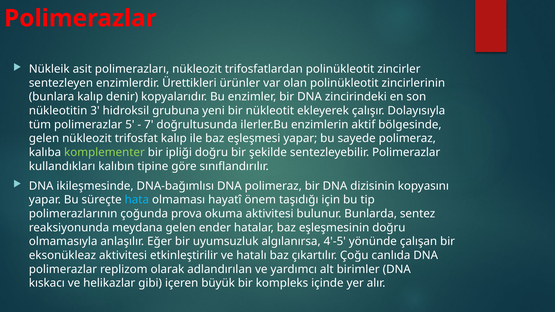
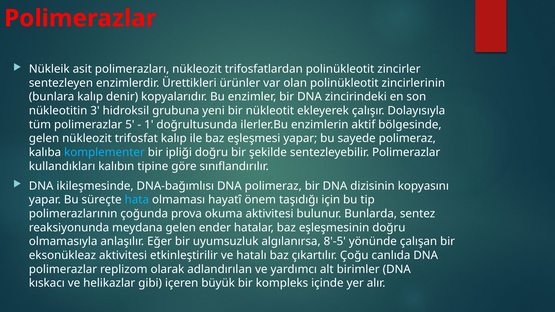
7: 7 -> 1 (149, 125)
komplementer colour: light green -> light blue (104, 152)
4'-5: 4'-5 -> 8'-5 (335, 242)
